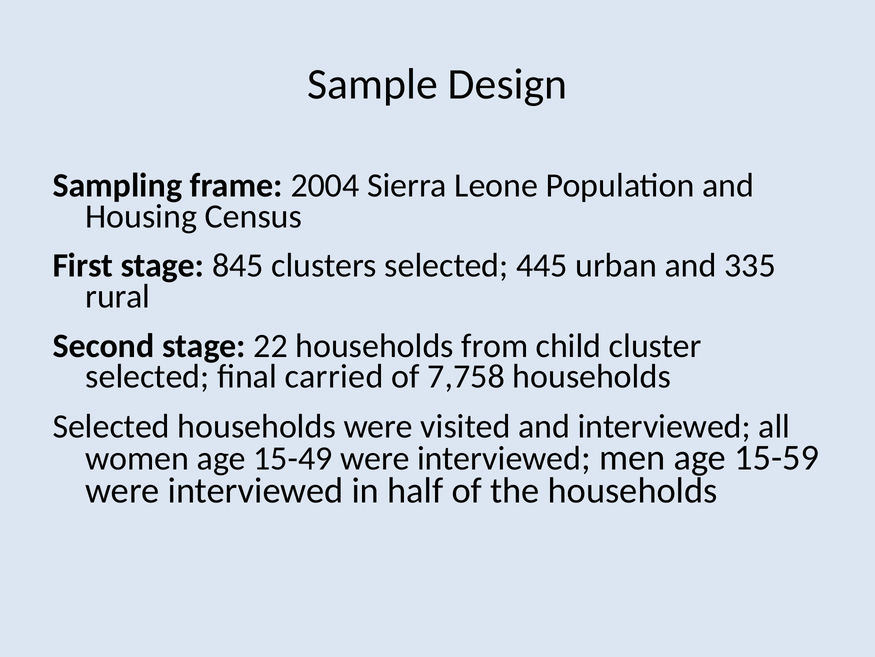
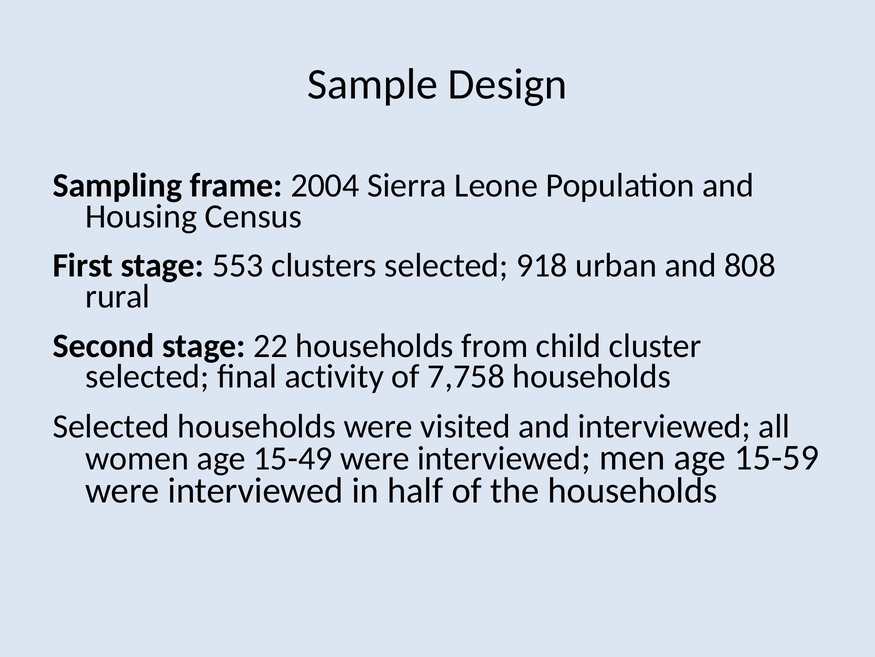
845: 845 -> 553 (238, 265)
445: 445 -> 918 (542, 265)
335: 335 -> 808 (750, 265)
carried: carried -> activity (334, 376)
